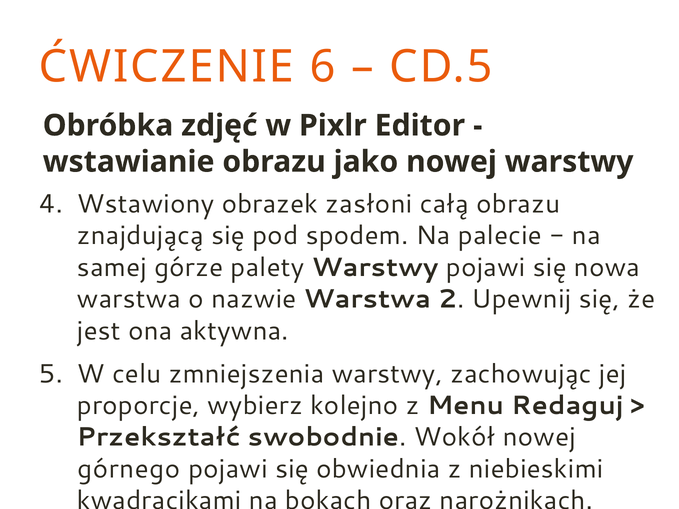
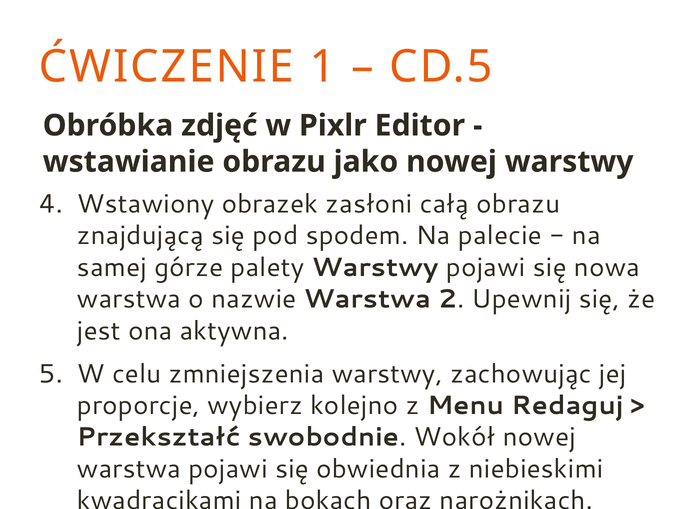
6: 6 -> 1 (323, 67)
górnego: górnego -> warstwa (129, 469)
